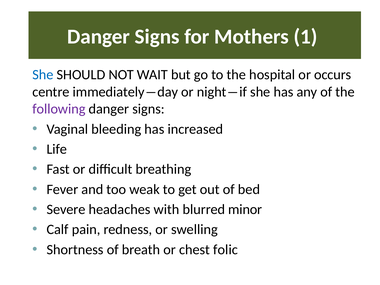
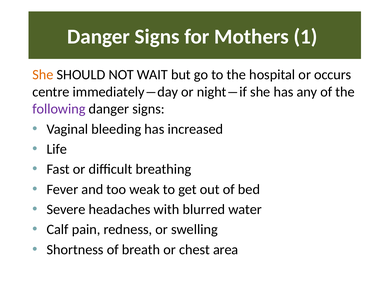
She colour: blue -> orange (43, 75)
minor: minor -> water (245, 209)
folic: folic -> area (226, 250)
